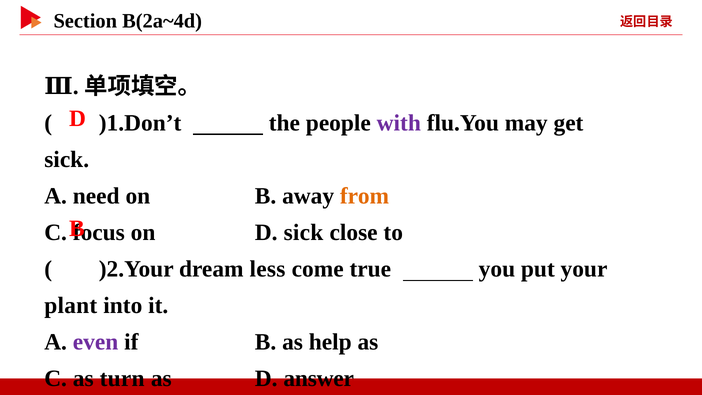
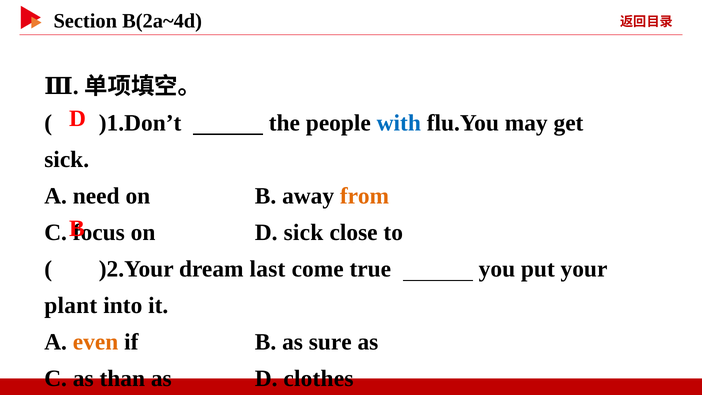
with colour: purple -> blue (399, 123)
less: less -> last (268, 269)
even colour: purple -> orange (96, 342)
help: help -> sure (330, 342)
turn: turn -> than (122, 379)
answer: answer -> clothes (318, 379)
